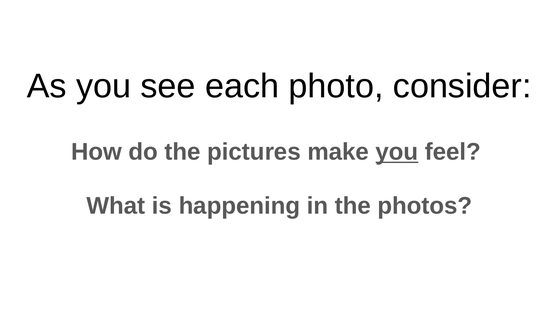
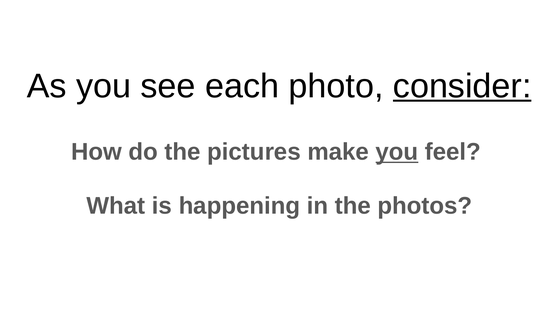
consider underline: none -> present (462, 86)
